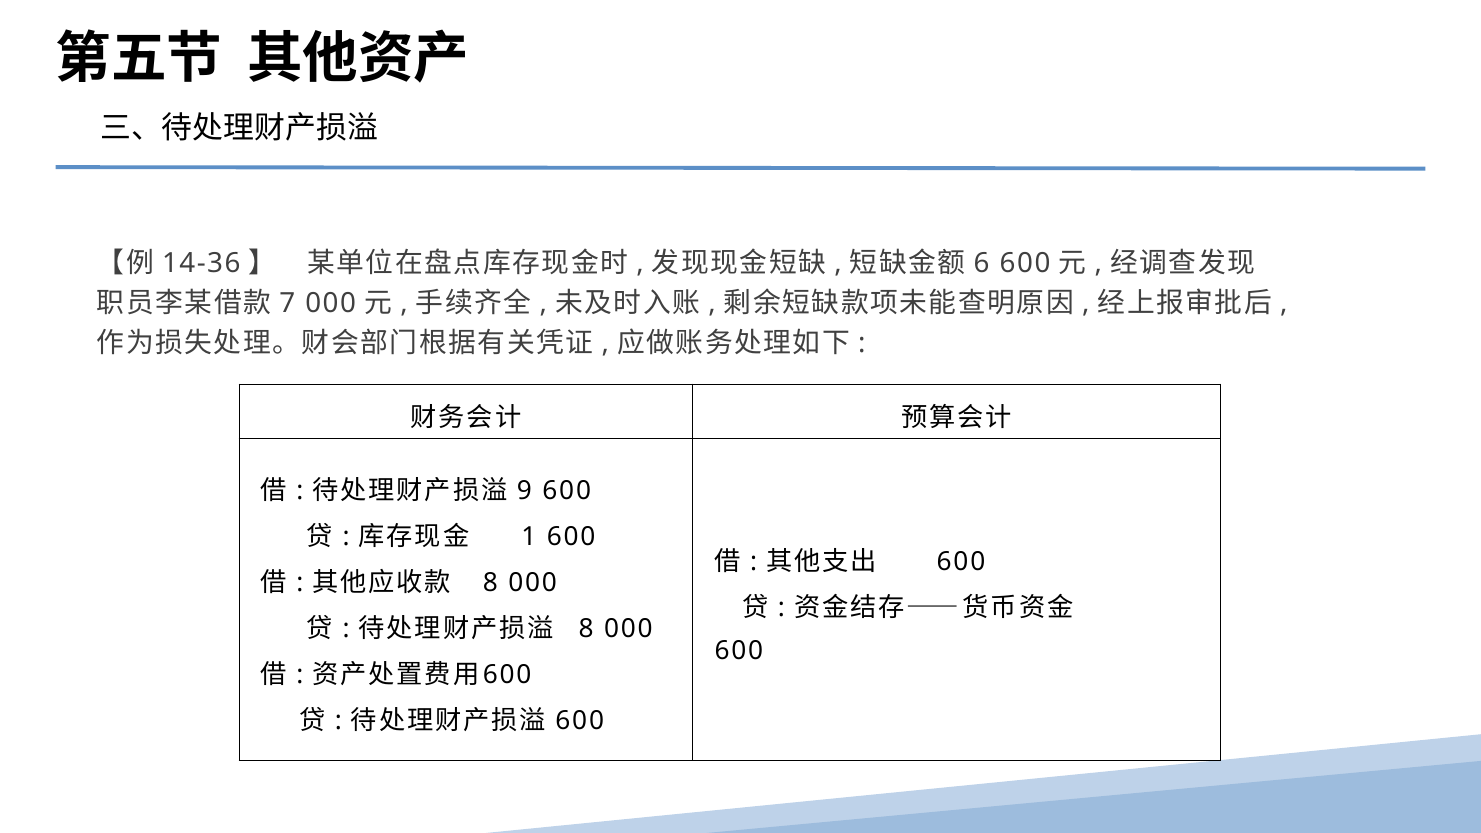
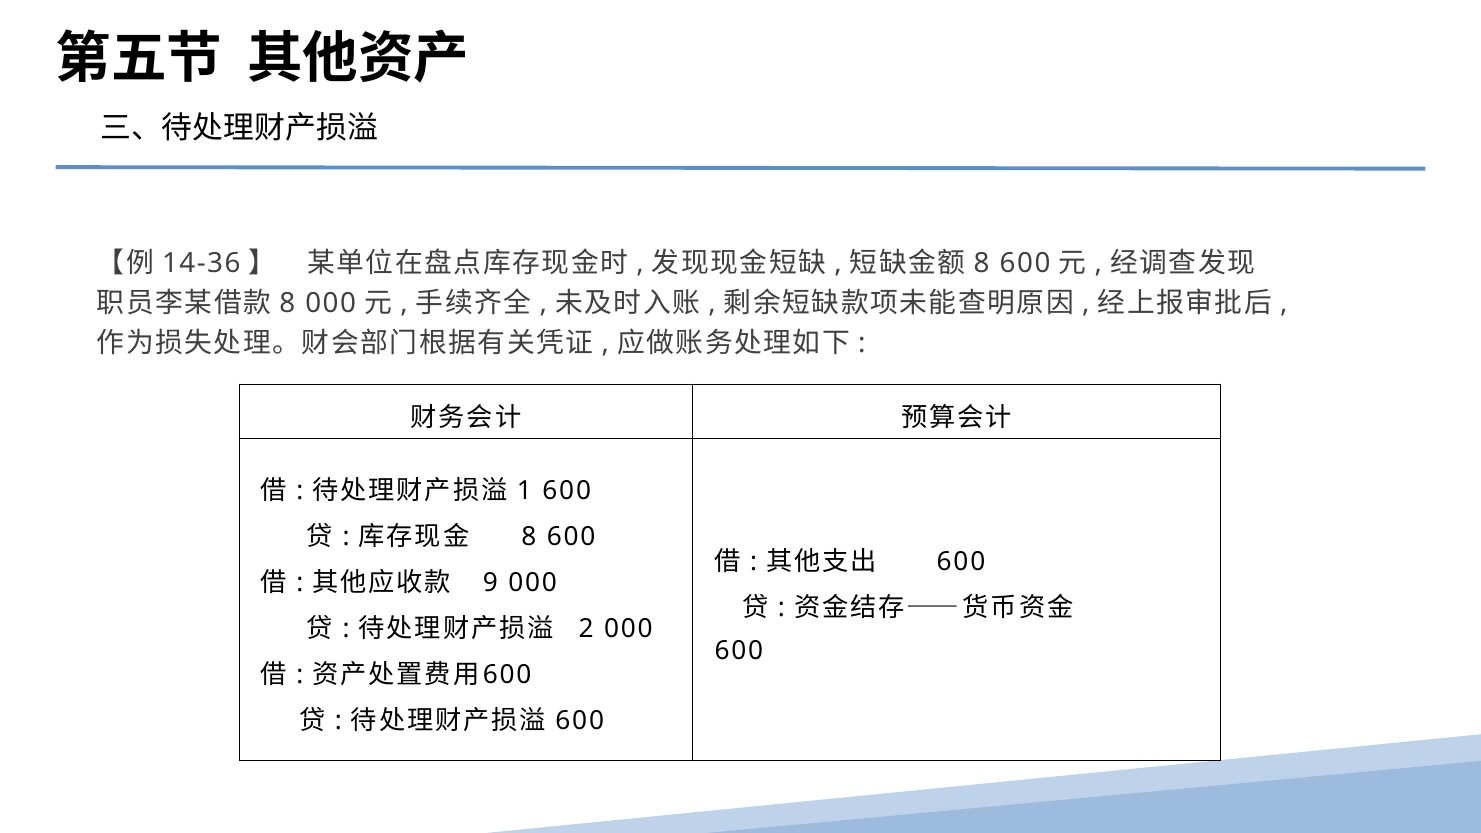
6: 6 -> 8 (982, 263)
7: 7 -> 8 (287, 303)
9: 9 -> 1 (524, 491)
1: 1 -> 8 (529, 537)
8: 8 -> 9 (490, 583)
8: 8 -> 2 (586, 629)
